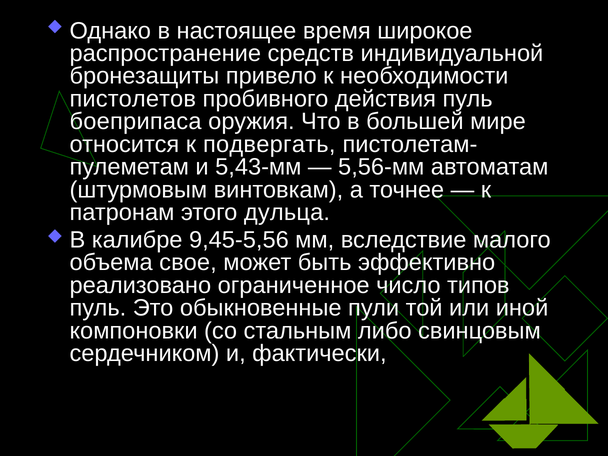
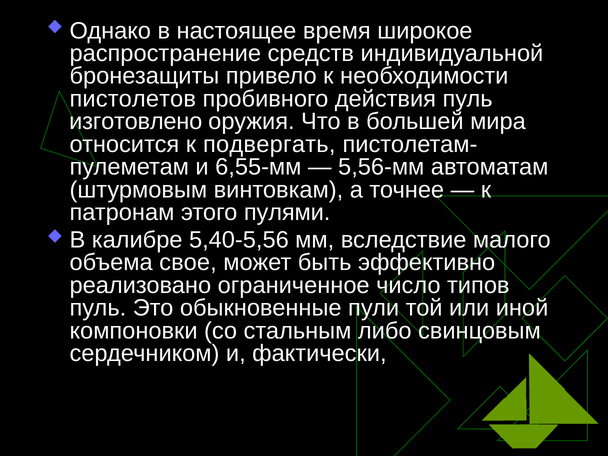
боеприпаса: боеприпаса -> изготовлено (136, 122)
мире: мире -> мира (498, 122)
5,43-мм: 5,43-мм -> 6,55-мм (258, 167)
дульца: дульца -> пулями (287, 212)
9,45-5,56: 9,45-5,56 -> 5,40-5,56 (239, 240)
